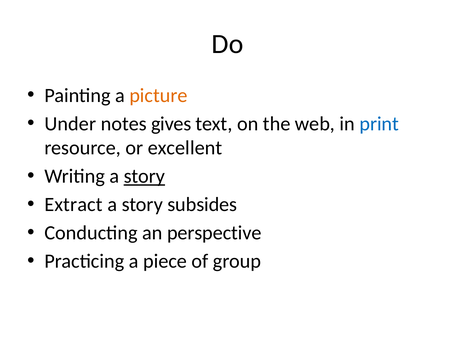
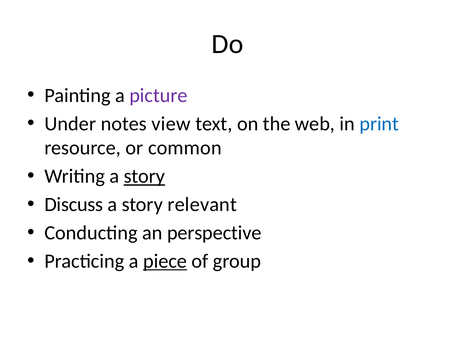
picture colour: orange -> purple (158, 95)
gives: gives -> view (171, 124)
excellent: excellent -> common (185, 148)
Extract: Extract -> Discuss (74, 205)
subsides: subsides -> relevant (202, 205)
piece underline: none -> present (165, 261)
